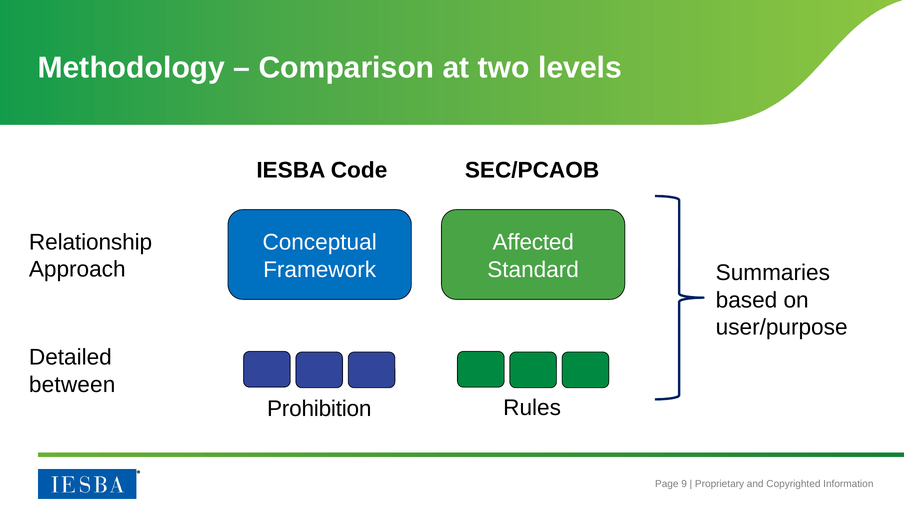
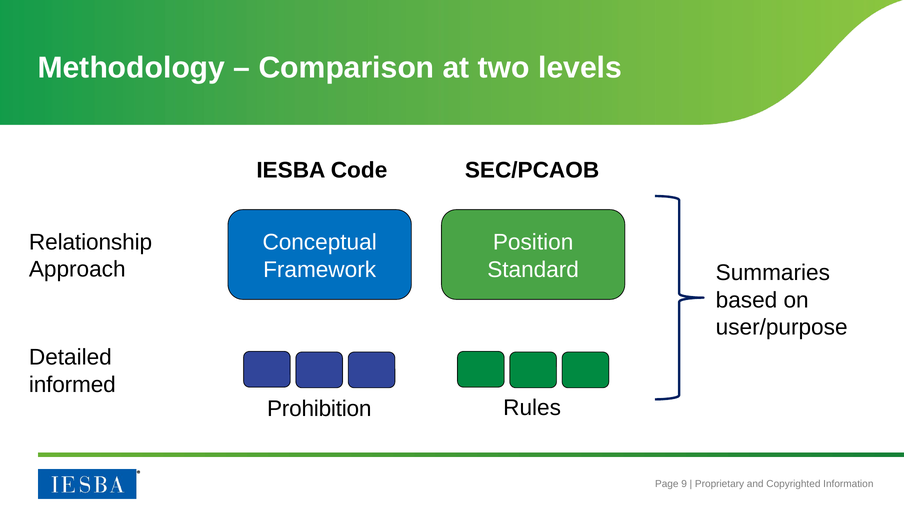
Affected: Affected -> Position (533, 242)
between: between -> informed (72, 384)
